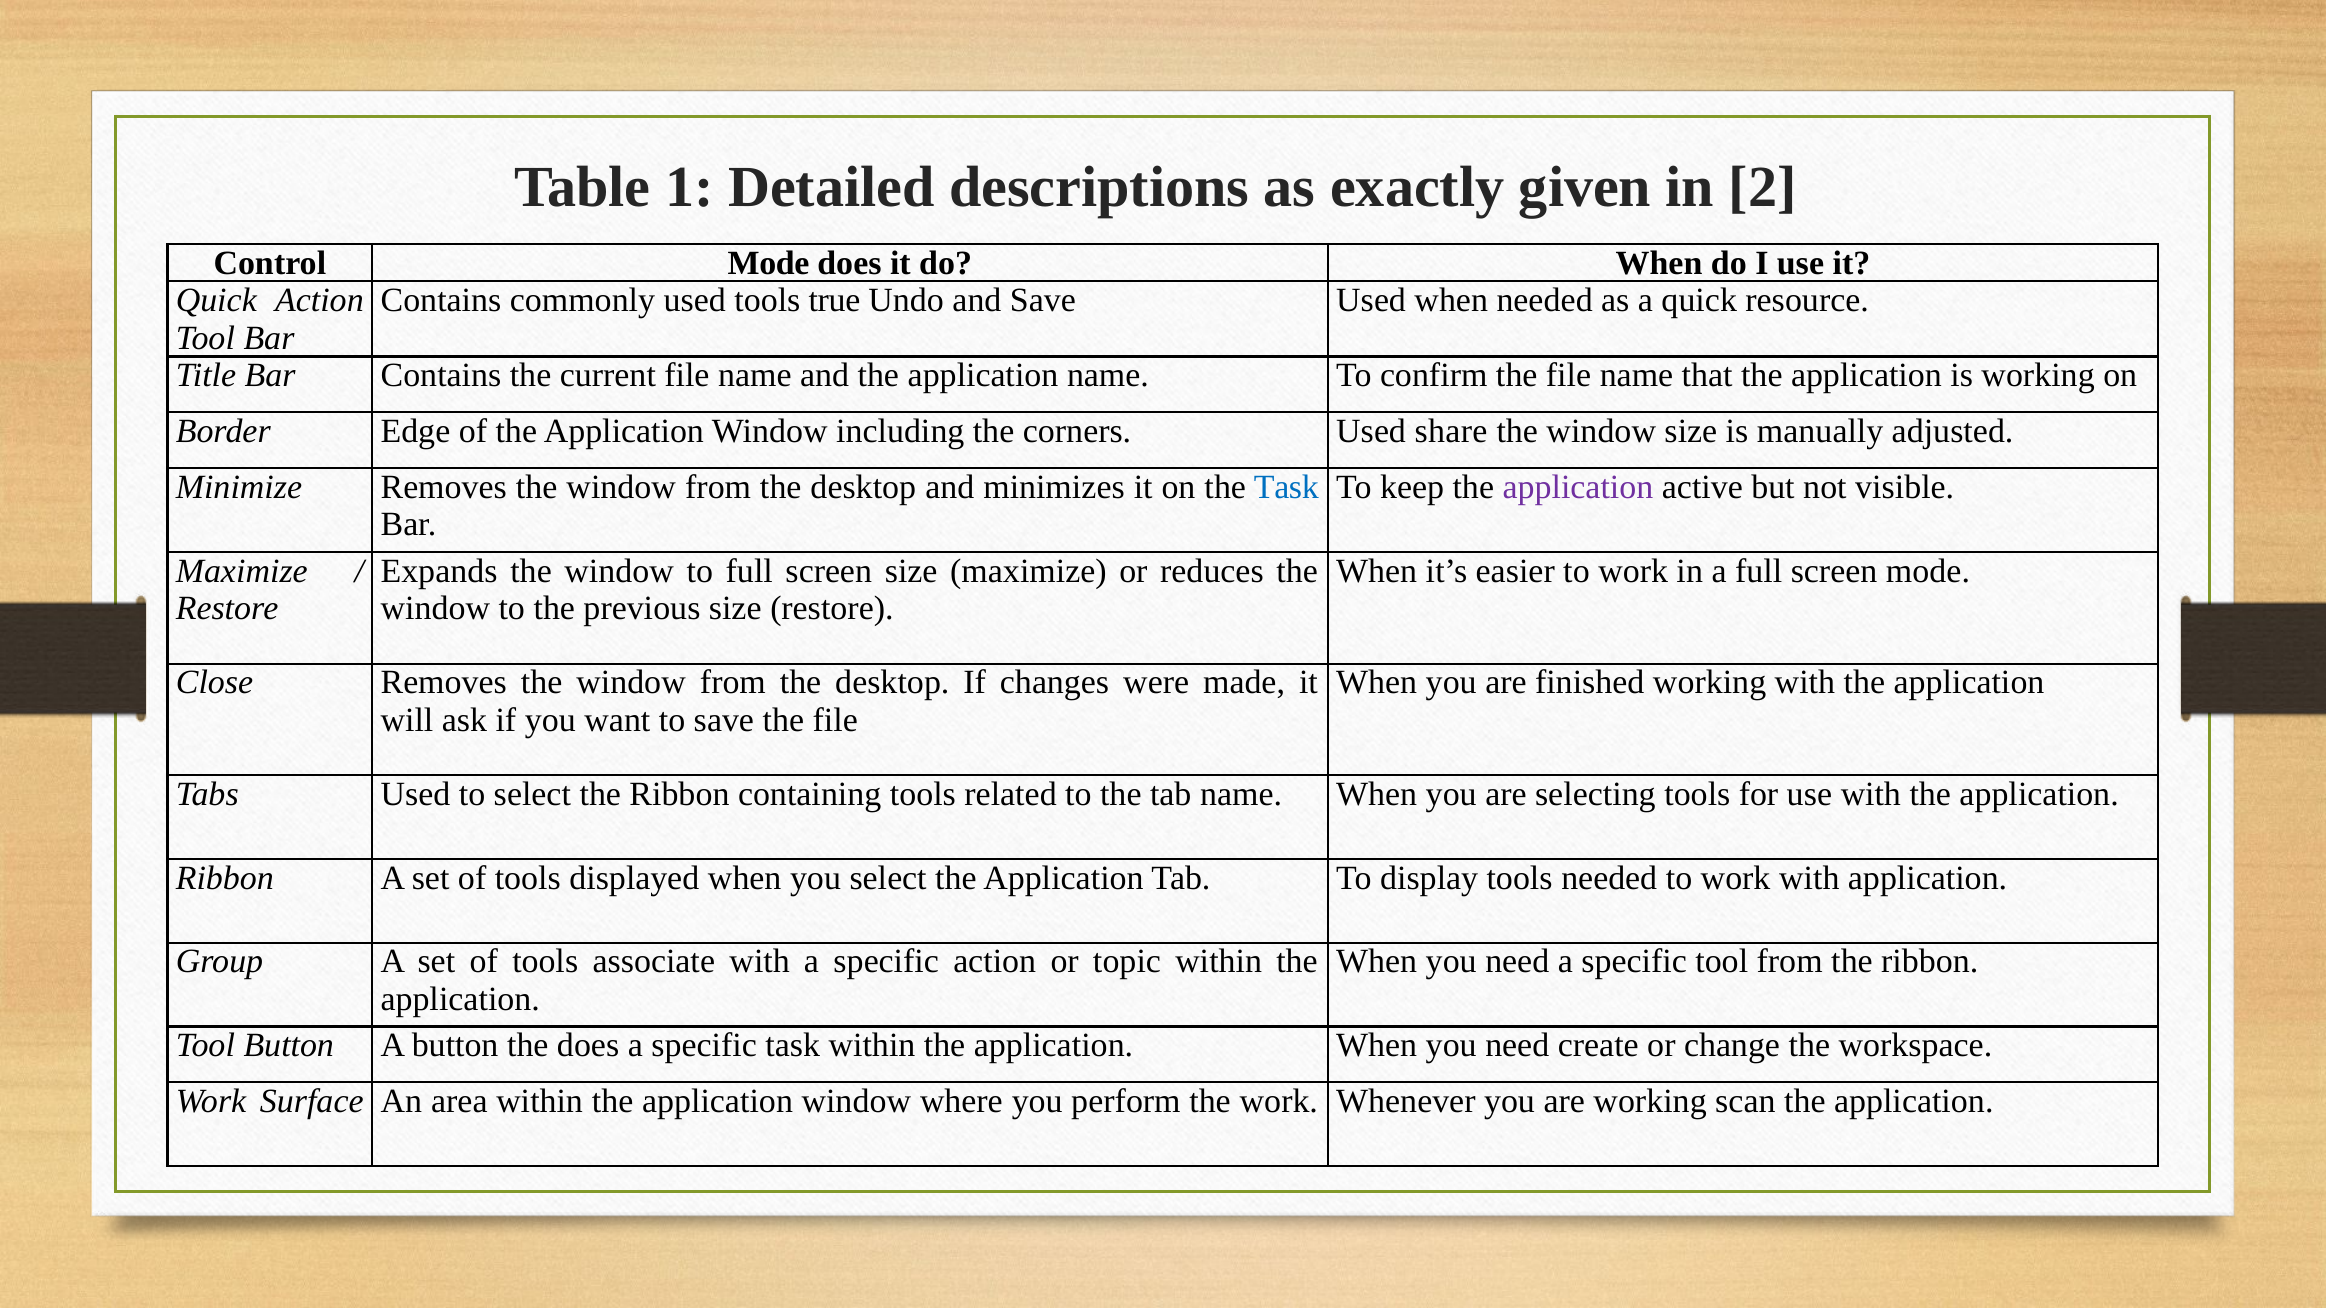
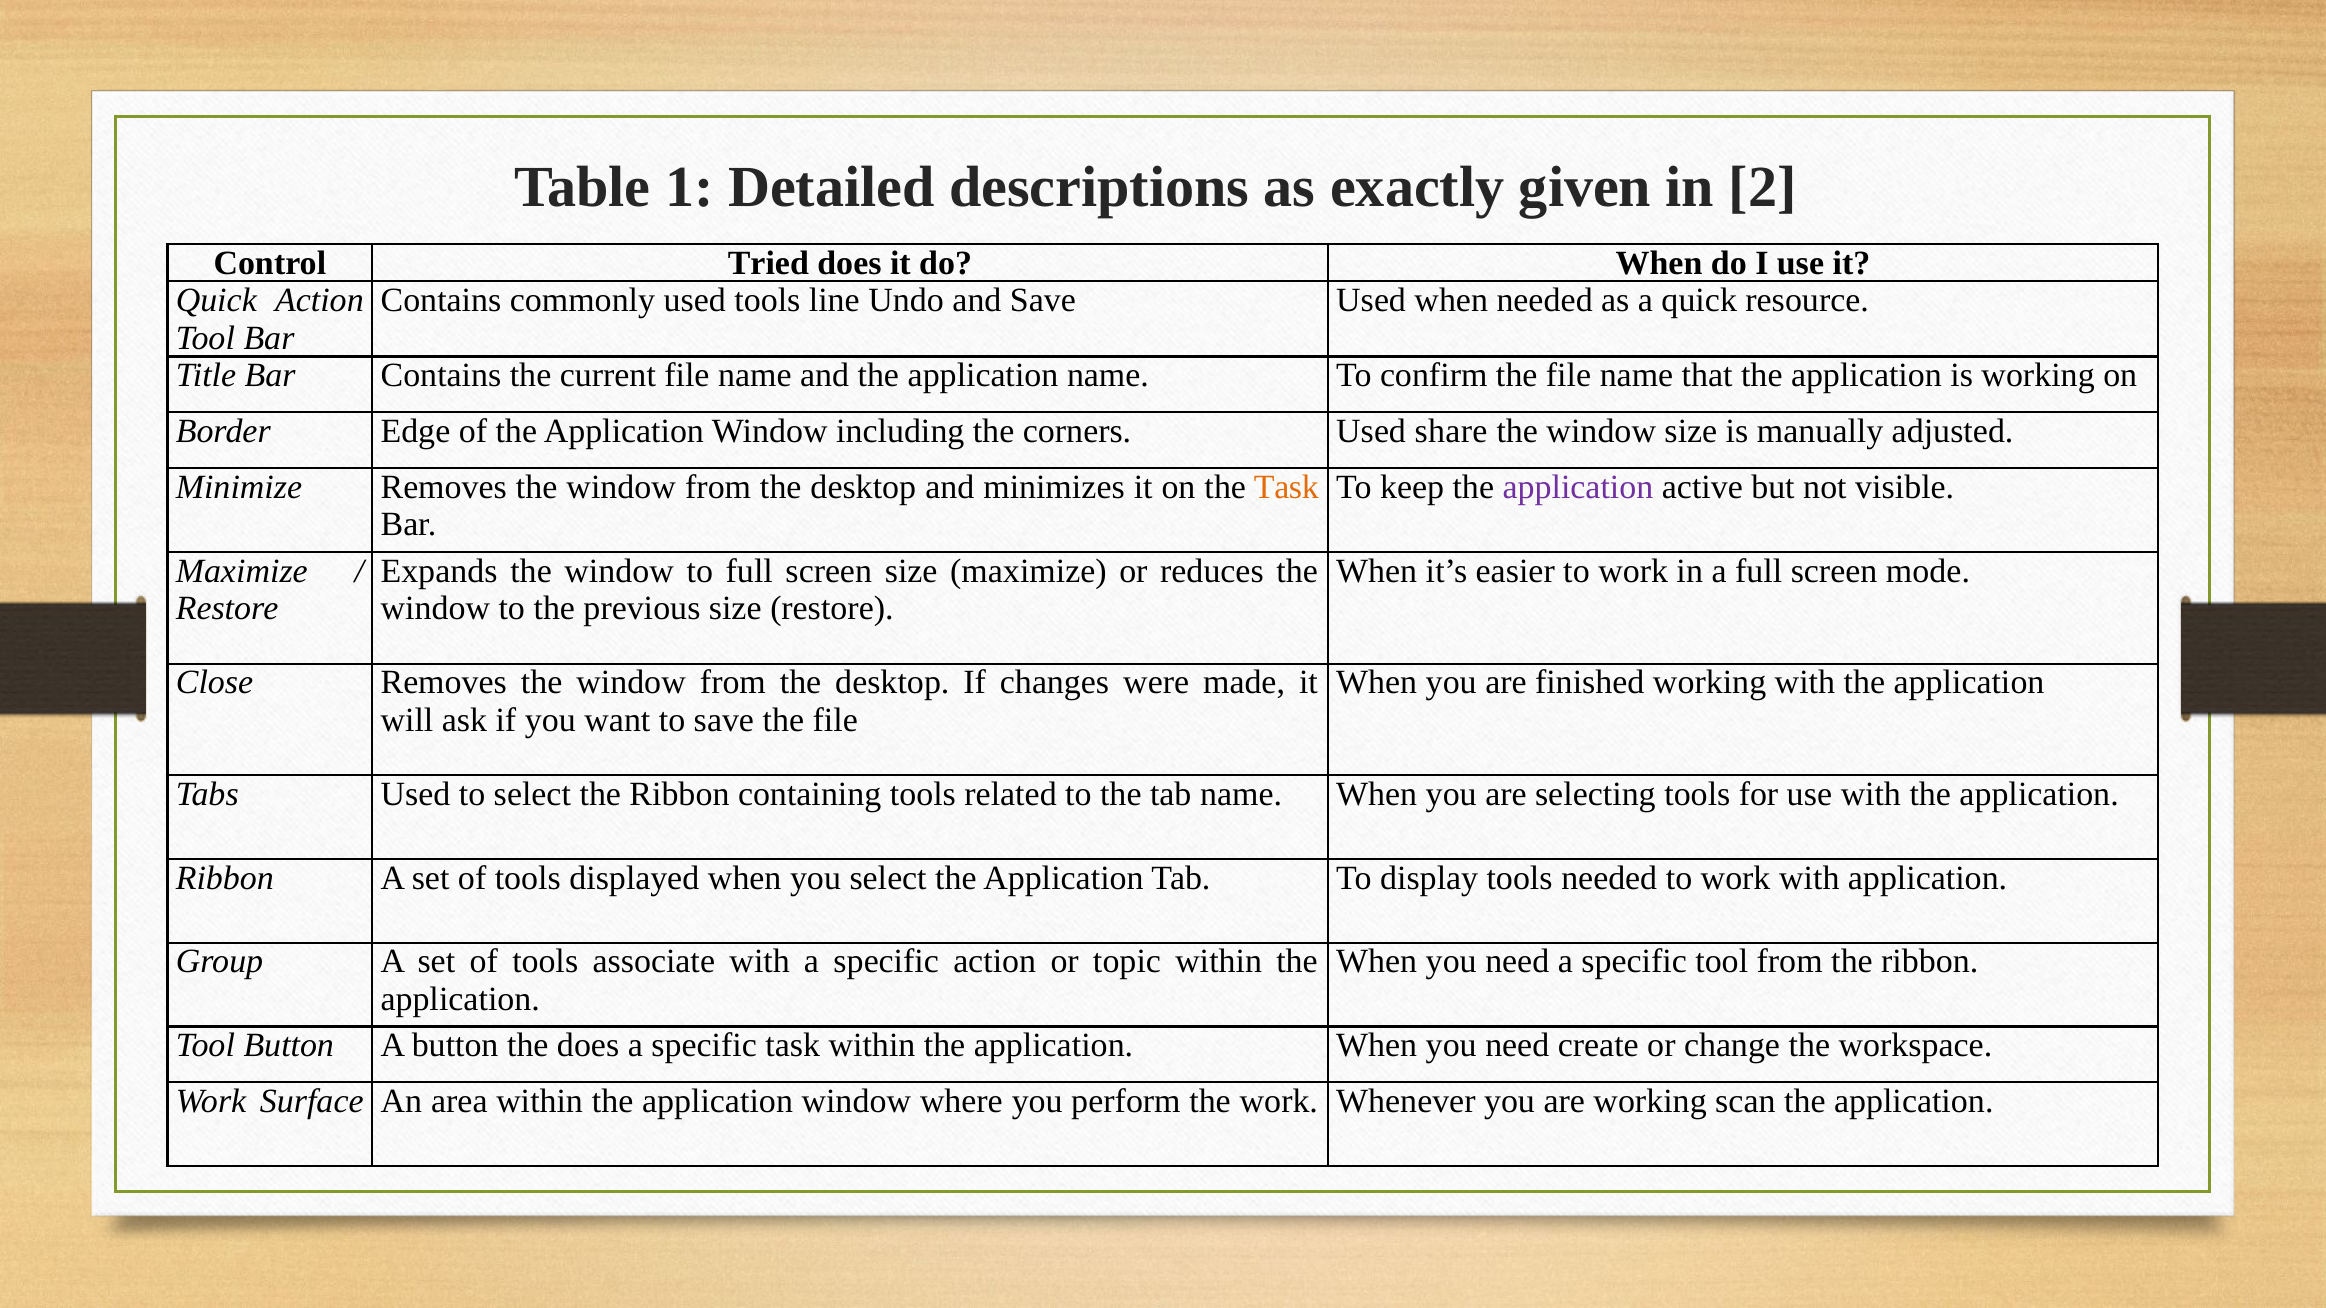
Control Mode: Mode -> Tried (768, 263)
true: true -> line (834, 301)
Task colour: blue -> orange (1286, 487)
